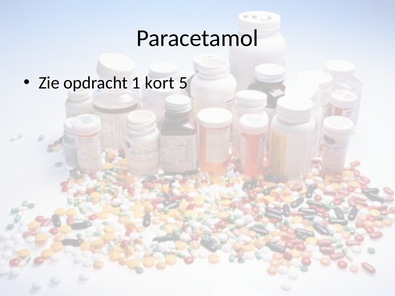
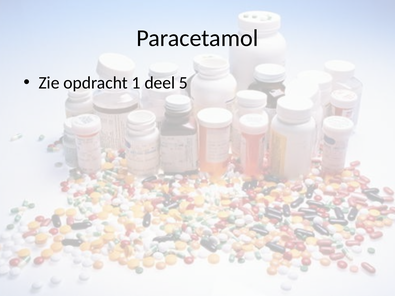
kort: kort -> deel (160, 83)
